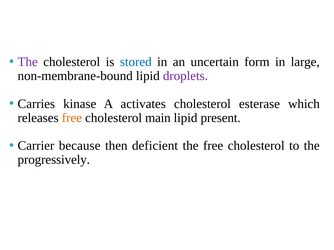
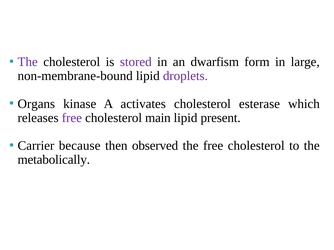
stored colour: blue -> purple (136, 62)
uncertain: uncertain -> dwarfism (215, 62)
Carries: Carries -> Organs (36, 104)
free colour: orange -> purple (72, 118)
deficient: deficient -> observed (155, 146)
progressively: progressively -> metabolically (54, 160)
